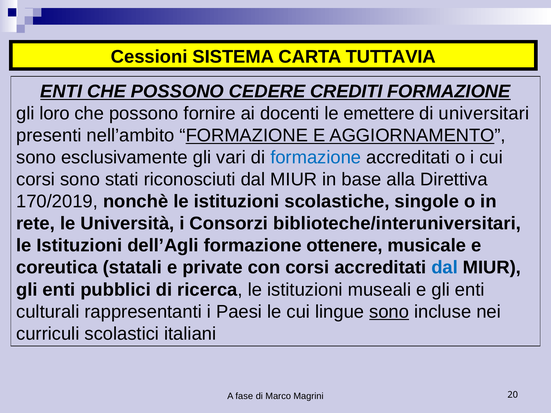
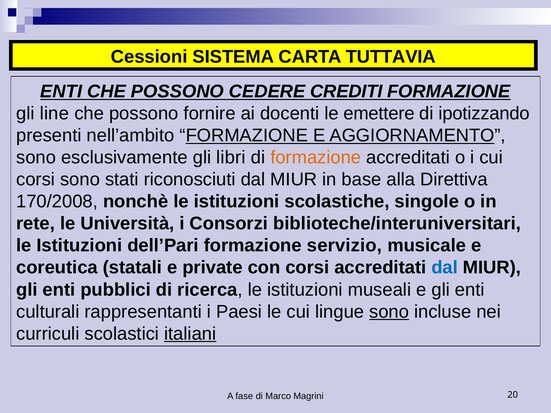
loro: loro -> line (54, 113)
universitari: universitari -> ipotizzando (484, 113)
vari: vari -> libri (231, 158)
formazione colour: blue -> orange (316, 158)
170/2019: 170/2019 -> 170/2008 (57, 202)
dell’Agli: dell’Agli -> dell’Pari (163, 246)
ottenere: ottenere -> servizio (344, 246)
italiani underline: none -> present (190, 334)
